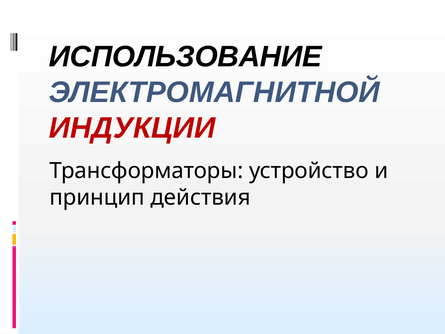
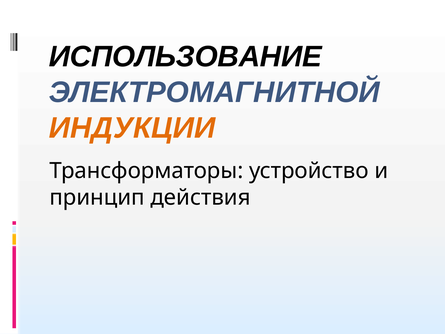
ИНДУКЦИИ colour: red -> orange (132, 128)
